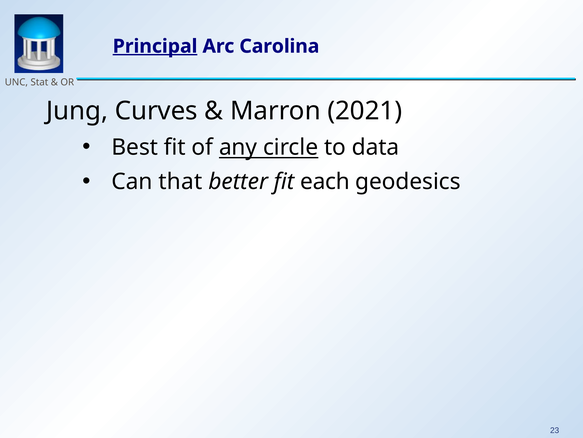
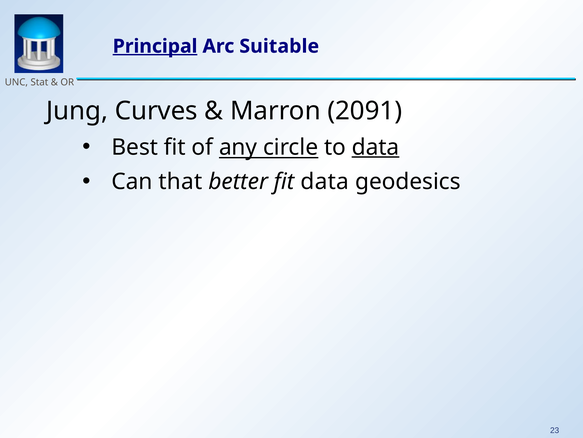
Carolina: Carolina -> Suitable (279, 46)
2021: 2021 -> 2091 (365, 111)
data underline: none -> present (376, 147)
fit each: each -> data (325, 182)
